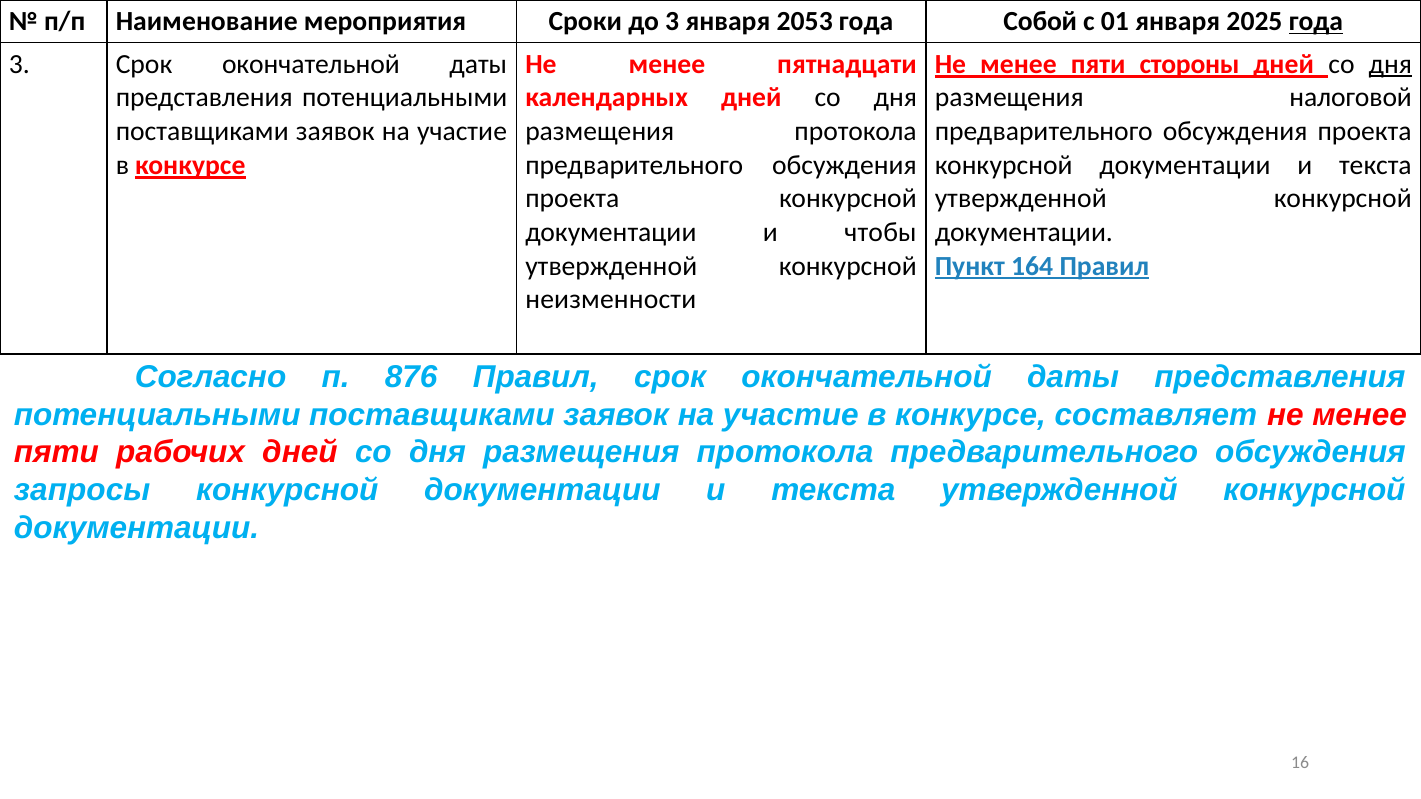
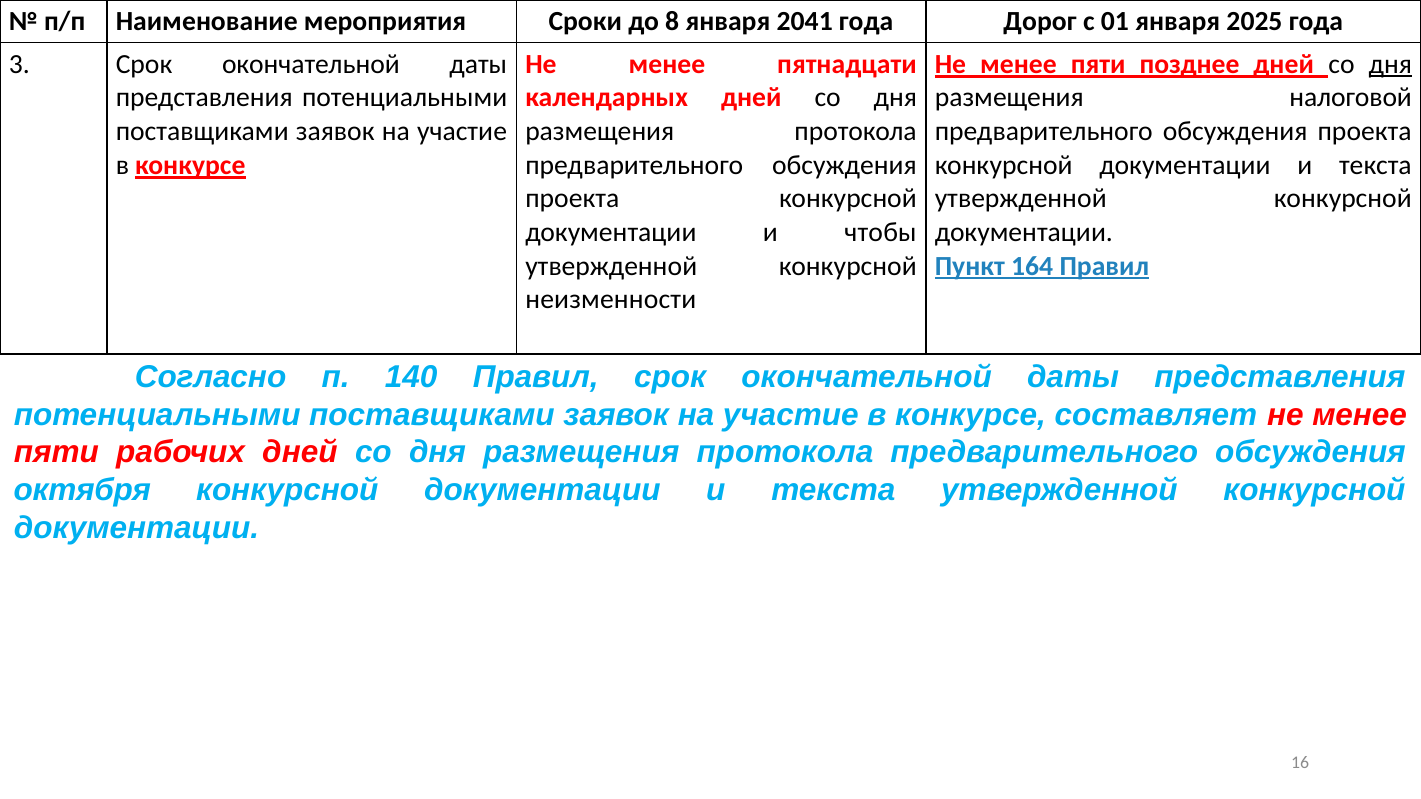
до 3: 3 -> 8 (672, 22)
2053: 2053 -> 2041 (805, 22)
Собой: Собой -> Дорог (1040, 22)
года underline: present -> none (1316, 22)
стороны: стороны -> позднее (1190, 64)
876: 876 -> 140 (411, 377)
запросы: запросы -> октября (82, 491)
